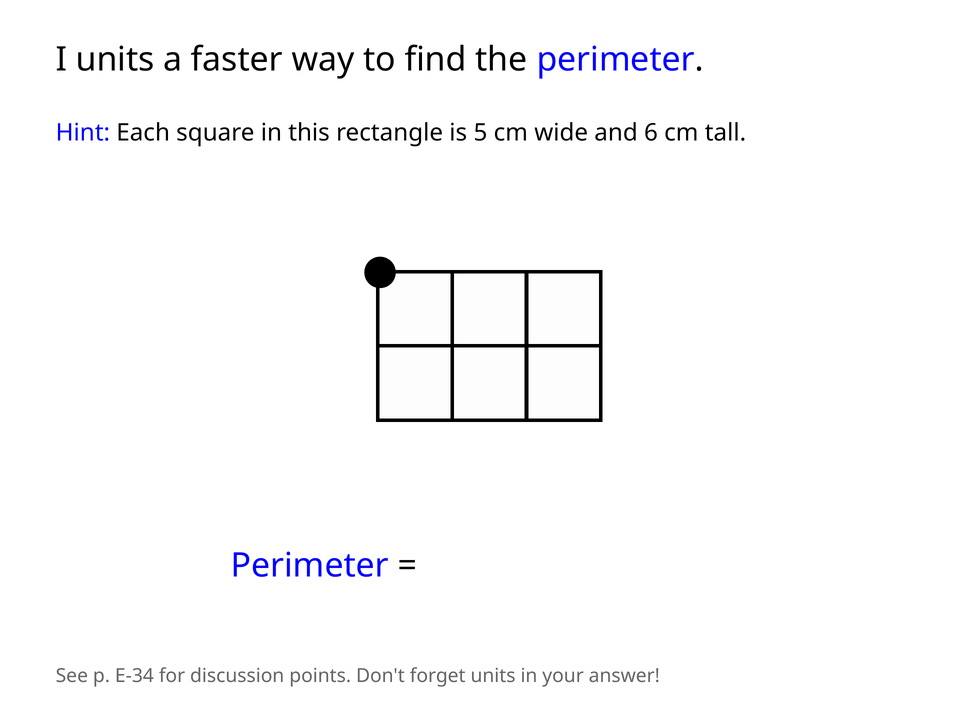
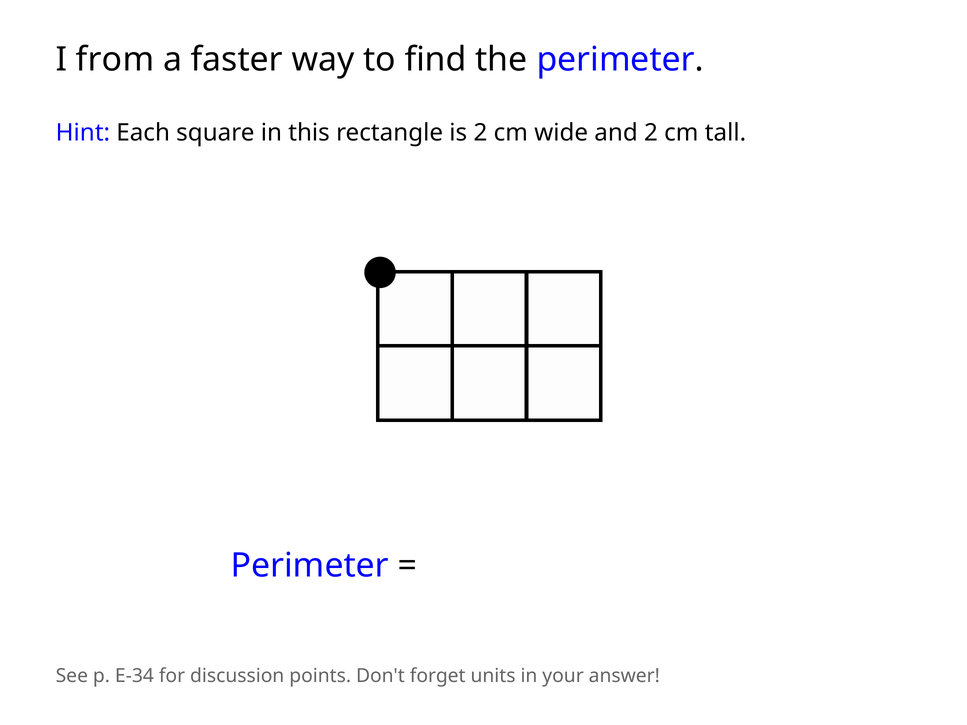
I units: units -> from (115, 60)
is 5: 5 -> 2 (480, 133)
and 6: 6 -> 2 (651, 133)
